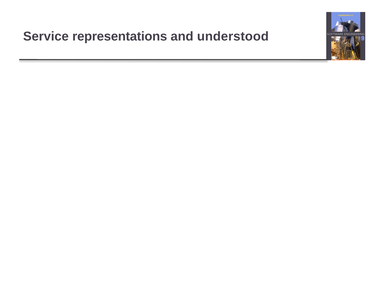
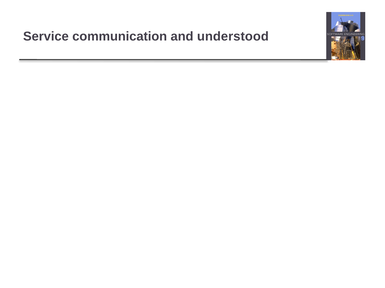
representations: representations -> communication (120, 37)
